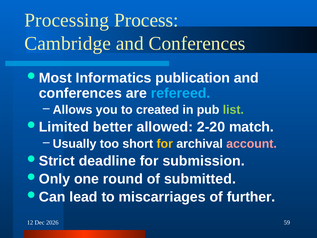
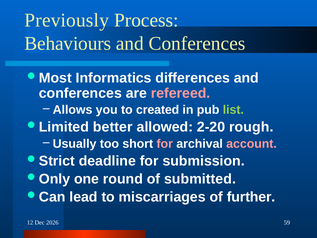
Processing: Processing -> Previously (67, 20)
Cambridge: Cambridge -> Behaviours (68, 43)
publication: publication -> differences (193, 78)
refereed colour: light blue -> pink (181, 93)
match: match -> rough (251, 127)
for colour: yellow -> pink (165, 144)
